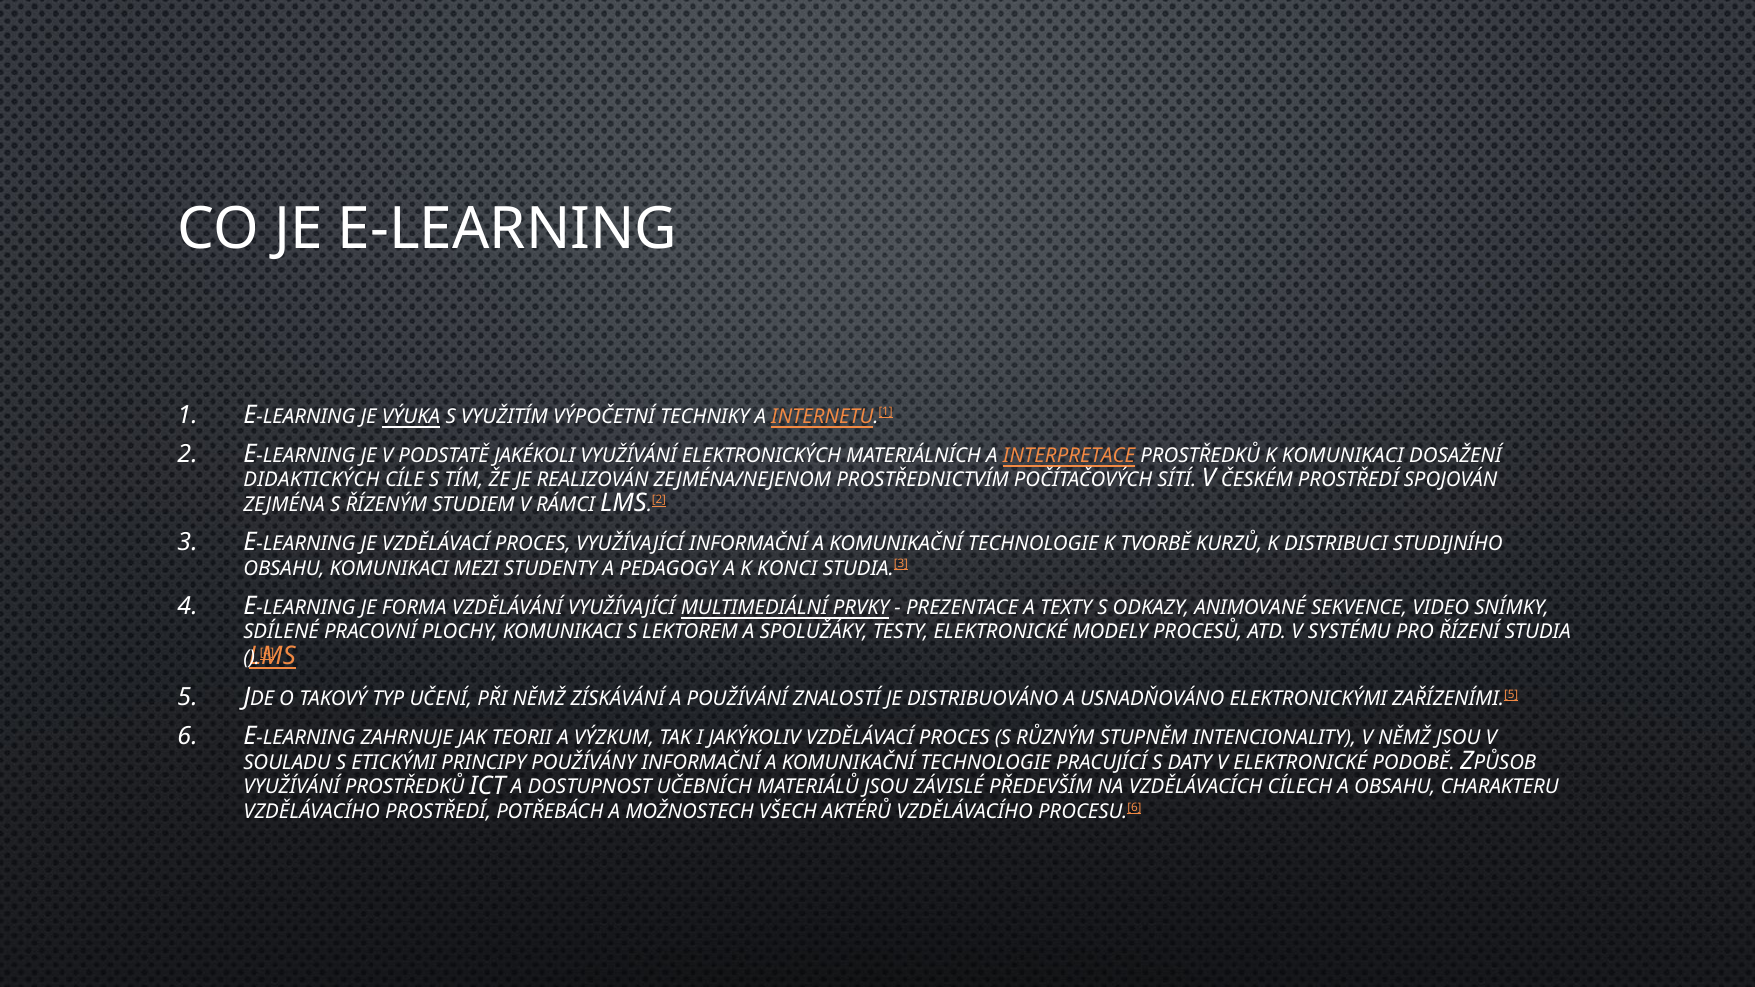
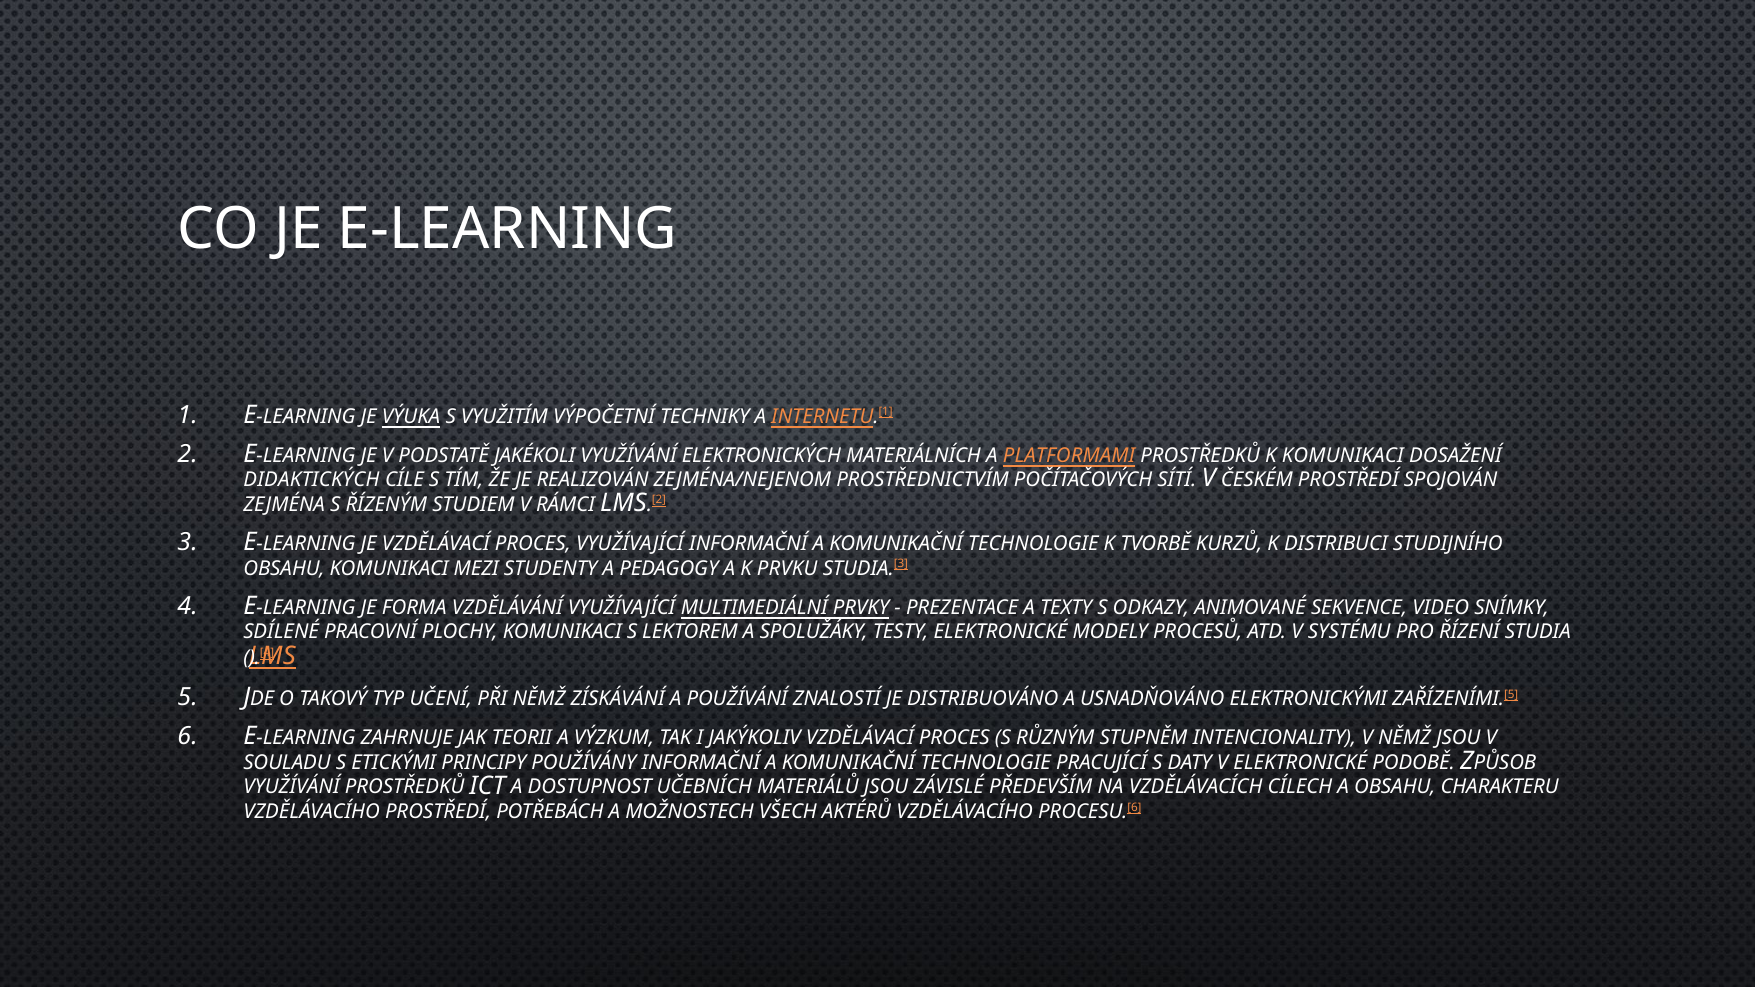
INTERPRETACE: INTERPRETACE -> PLATFORMAMI (1069, 456)
KONCI: KONCI -> PRVKU (787, 568)
